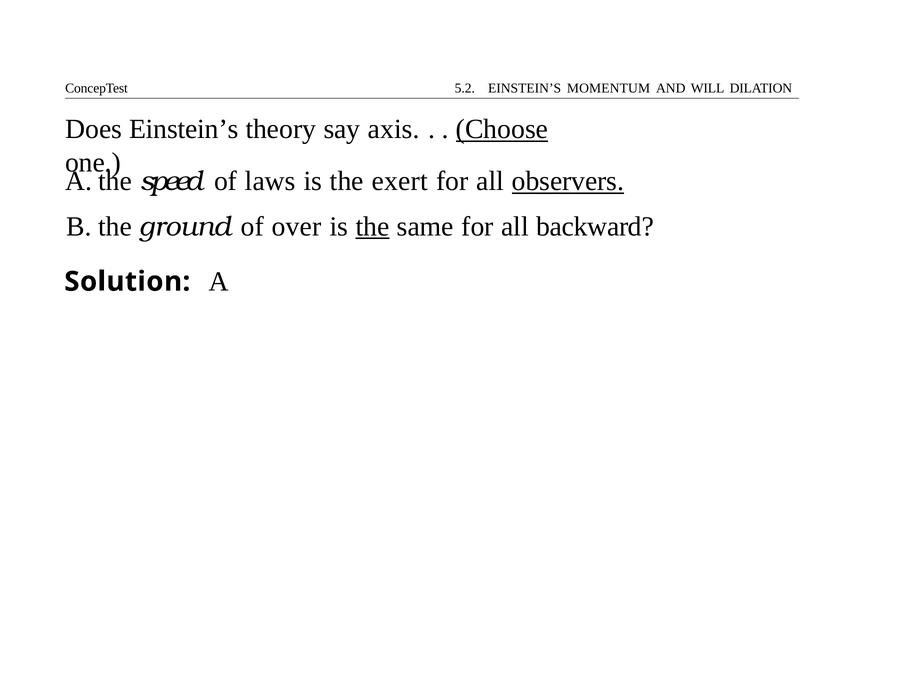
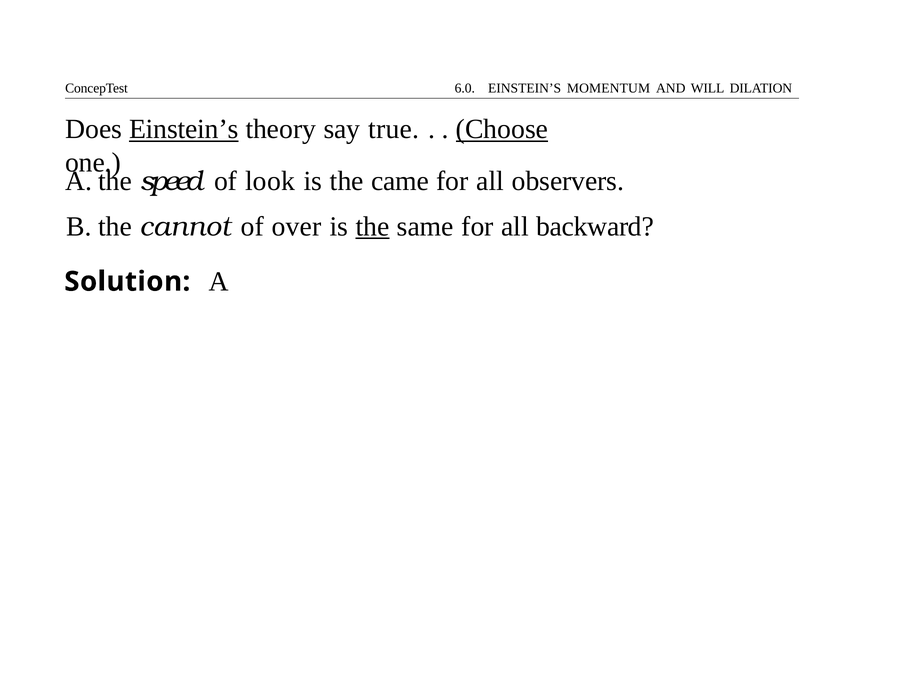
5.2: 5.2 -> 6.0 (465, 88)
Einstein’s underline: none -> present (184, 129)
axis: axis -> true (394, 129)
laws: laws -> look (270, 181)
exert: exert -> came (400, 181)
observers underline: present -> none (568, 181)
ground: ground -> cannot (185, 226)
